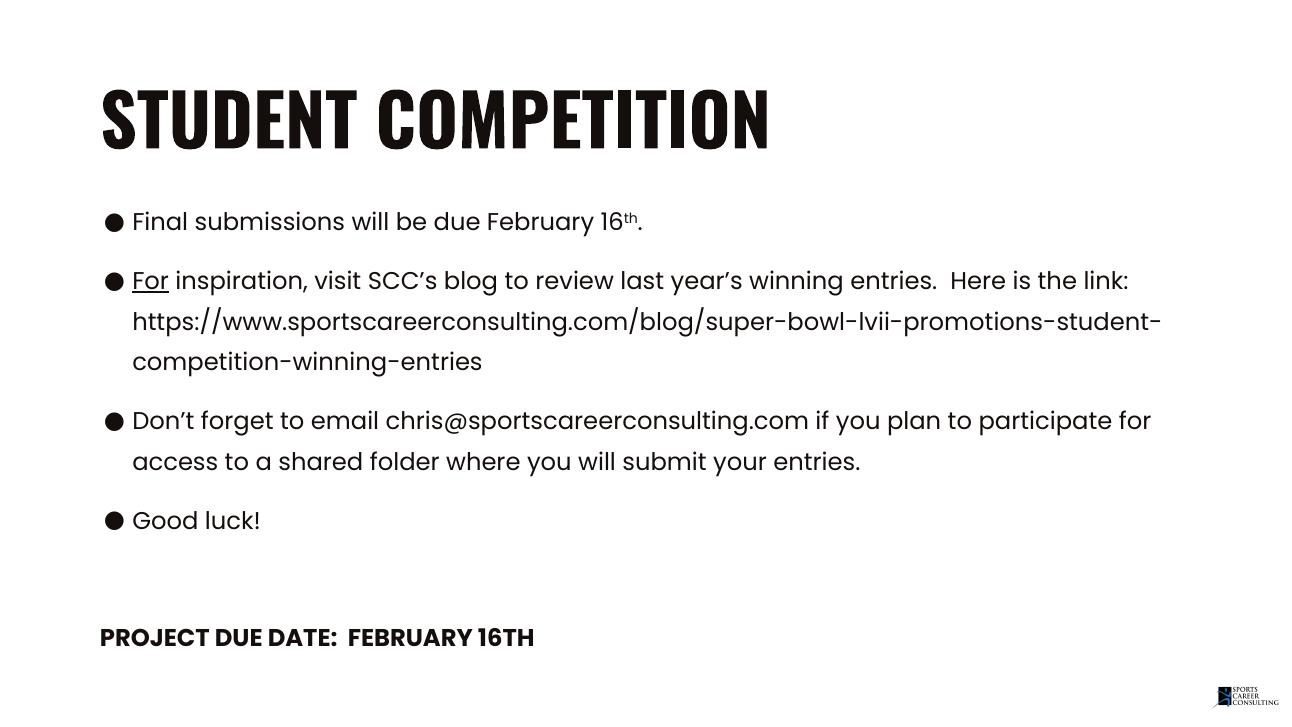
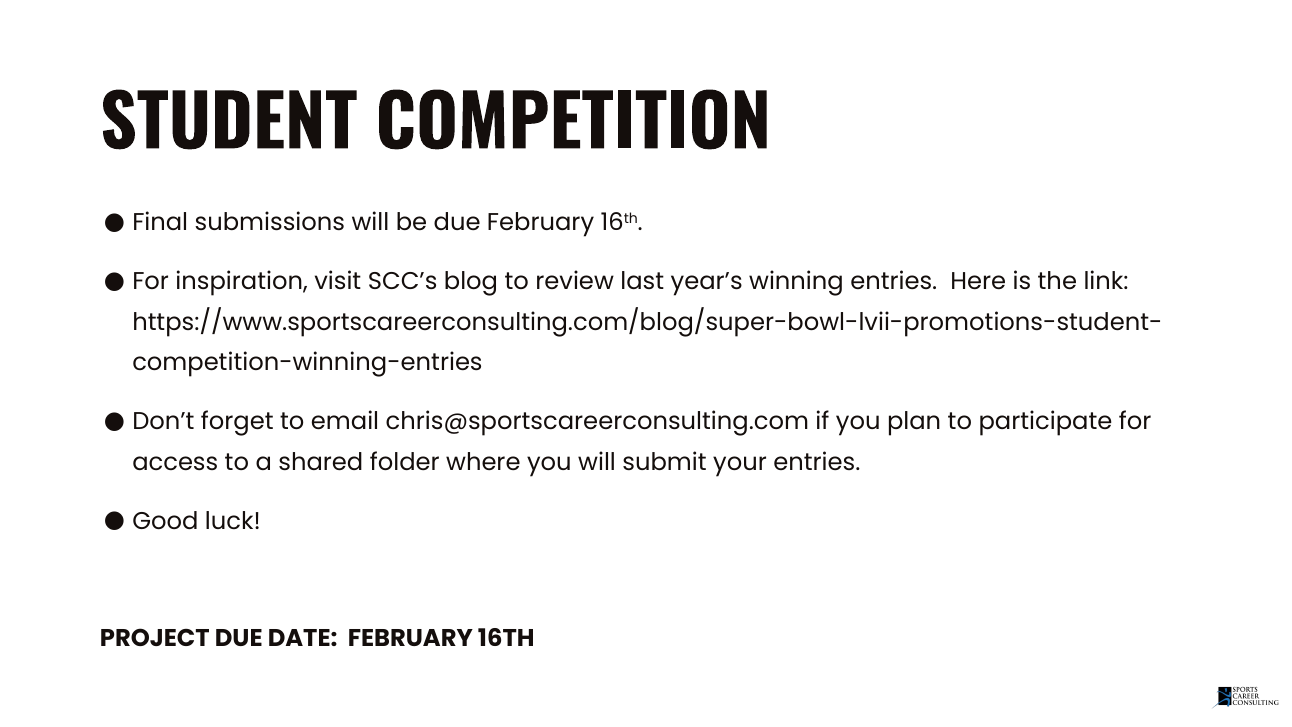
For underline: present -> none (151, 281)
